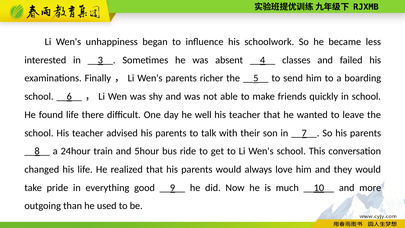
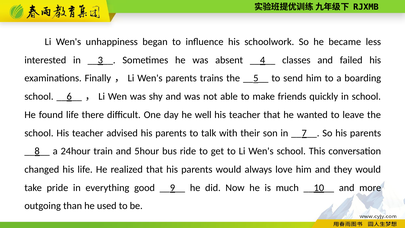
richer: richer -> trains (212, 78)
